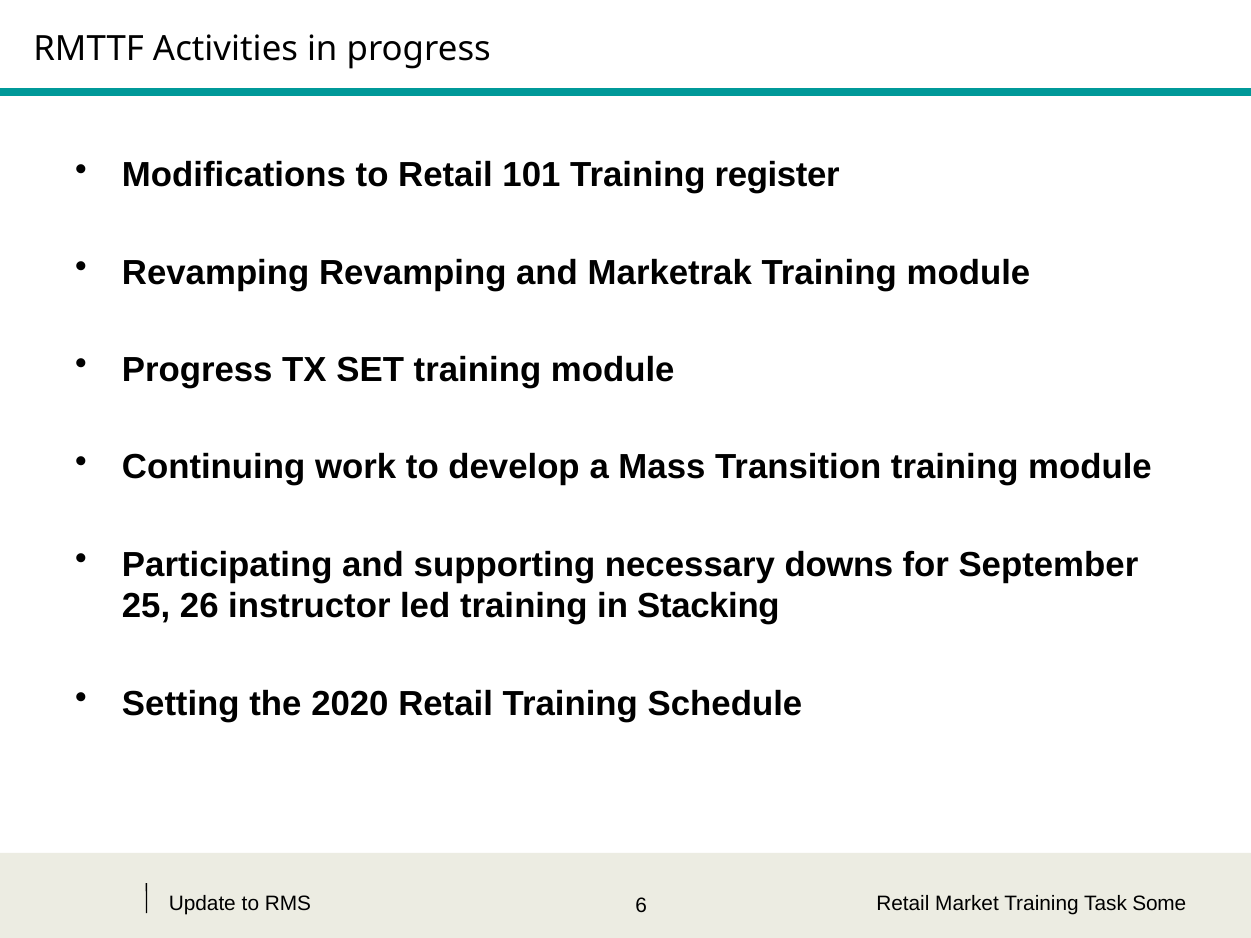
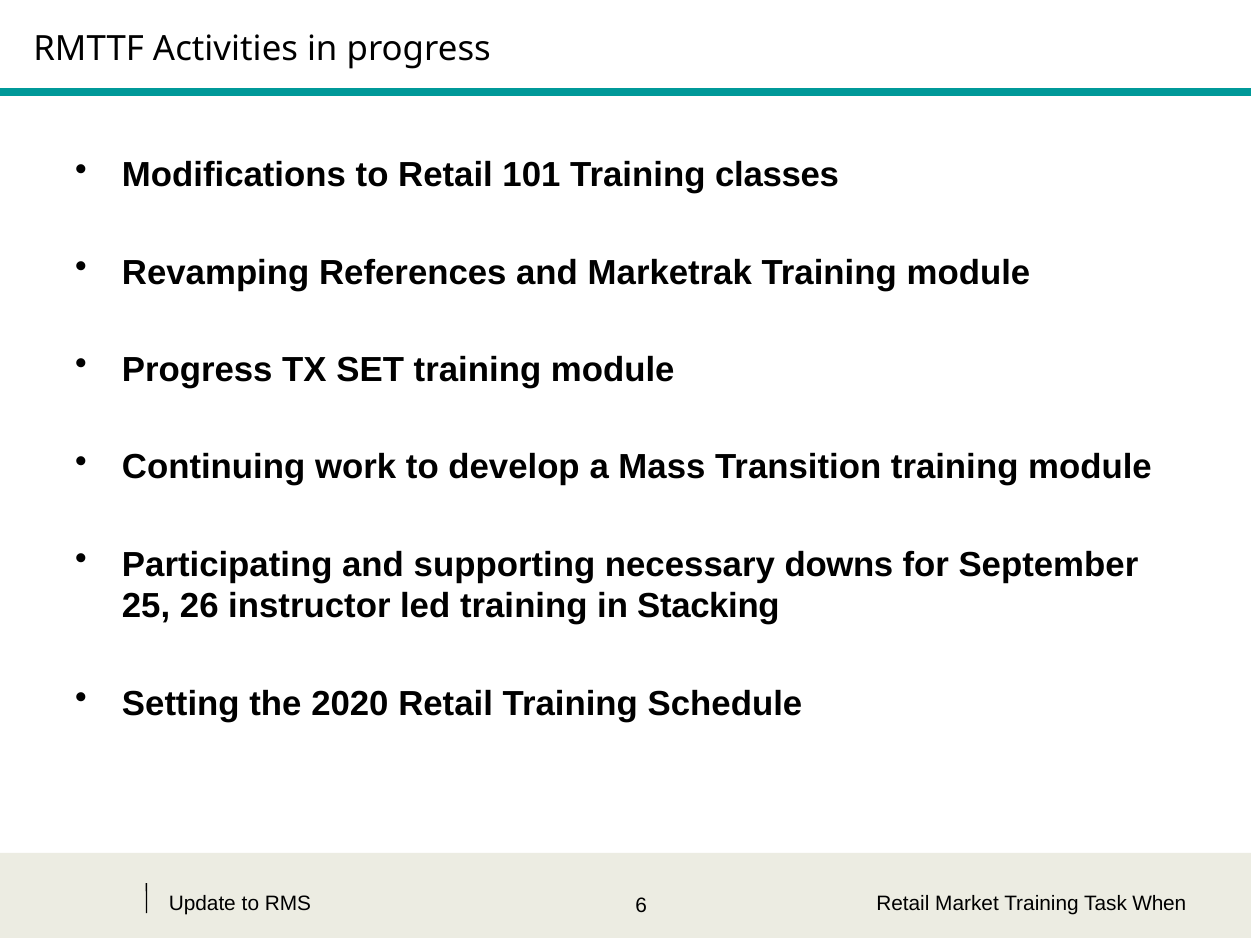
register: register -> classes (777, 175)
Revamping Revamping: Revamping -> References (413, 273)
Some: Some -> When (1159, 904)
